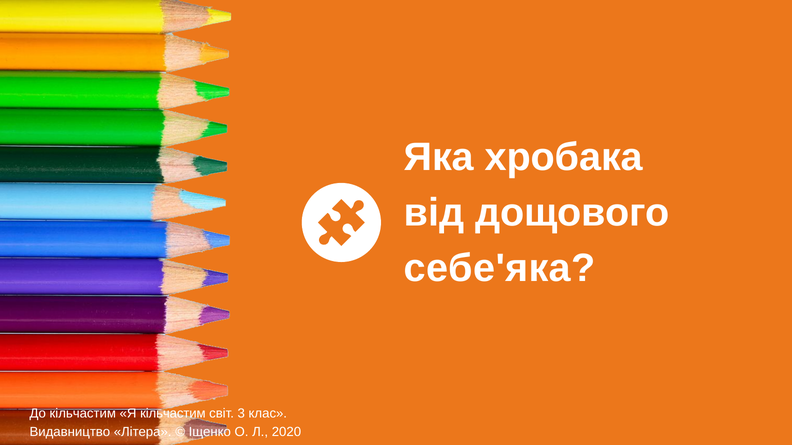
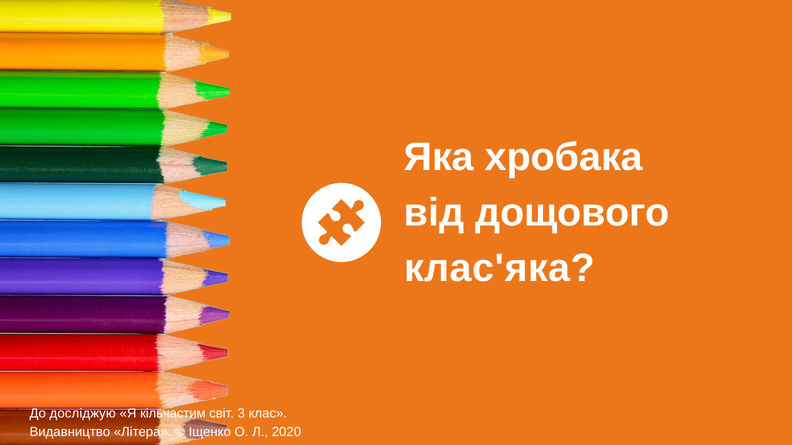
себе'яка: себе'яка -> клас'яка (500, 268)
До кільчастим: кільчастим -> досліджую (83, 414)
